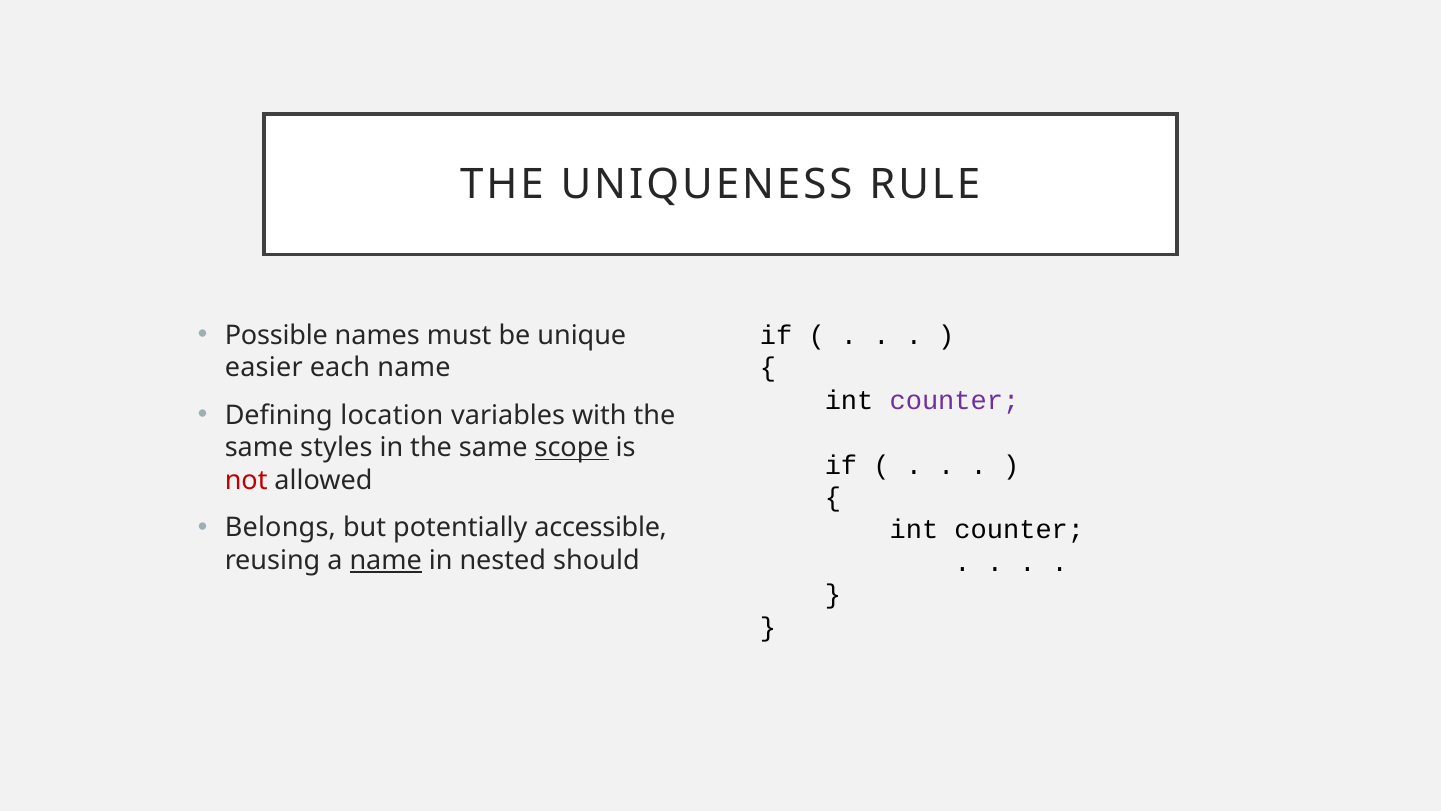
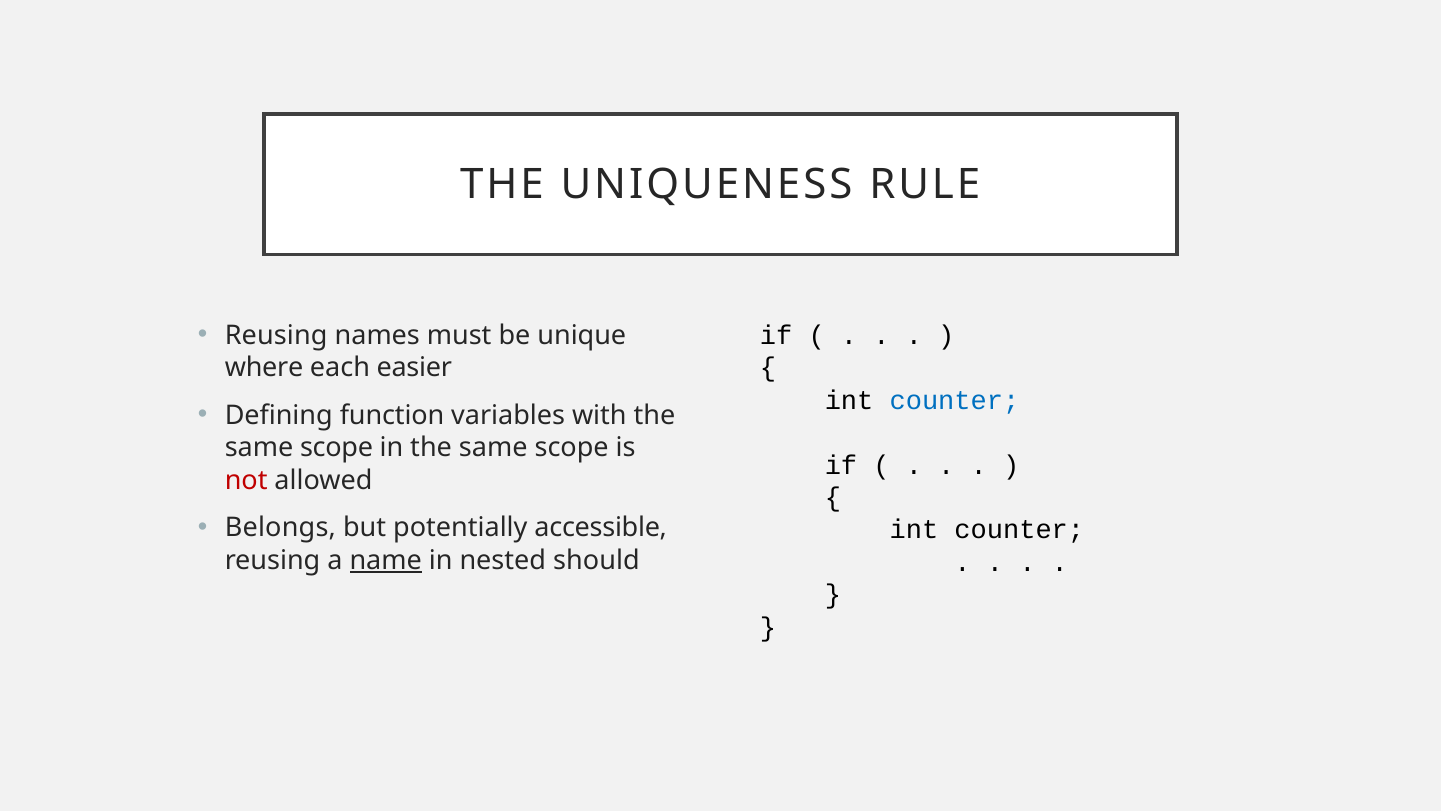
Possible: Possible -> Reusing (276, 335)
easier: easier -> where (264, 368)
each name: name -> easier (414, 368)
counter colour: purple -> blue (954, 400)
location: location -> function (392, 415)
styles: styles -> scope (337, 448)
scope underline: present -> none (572, 448)
